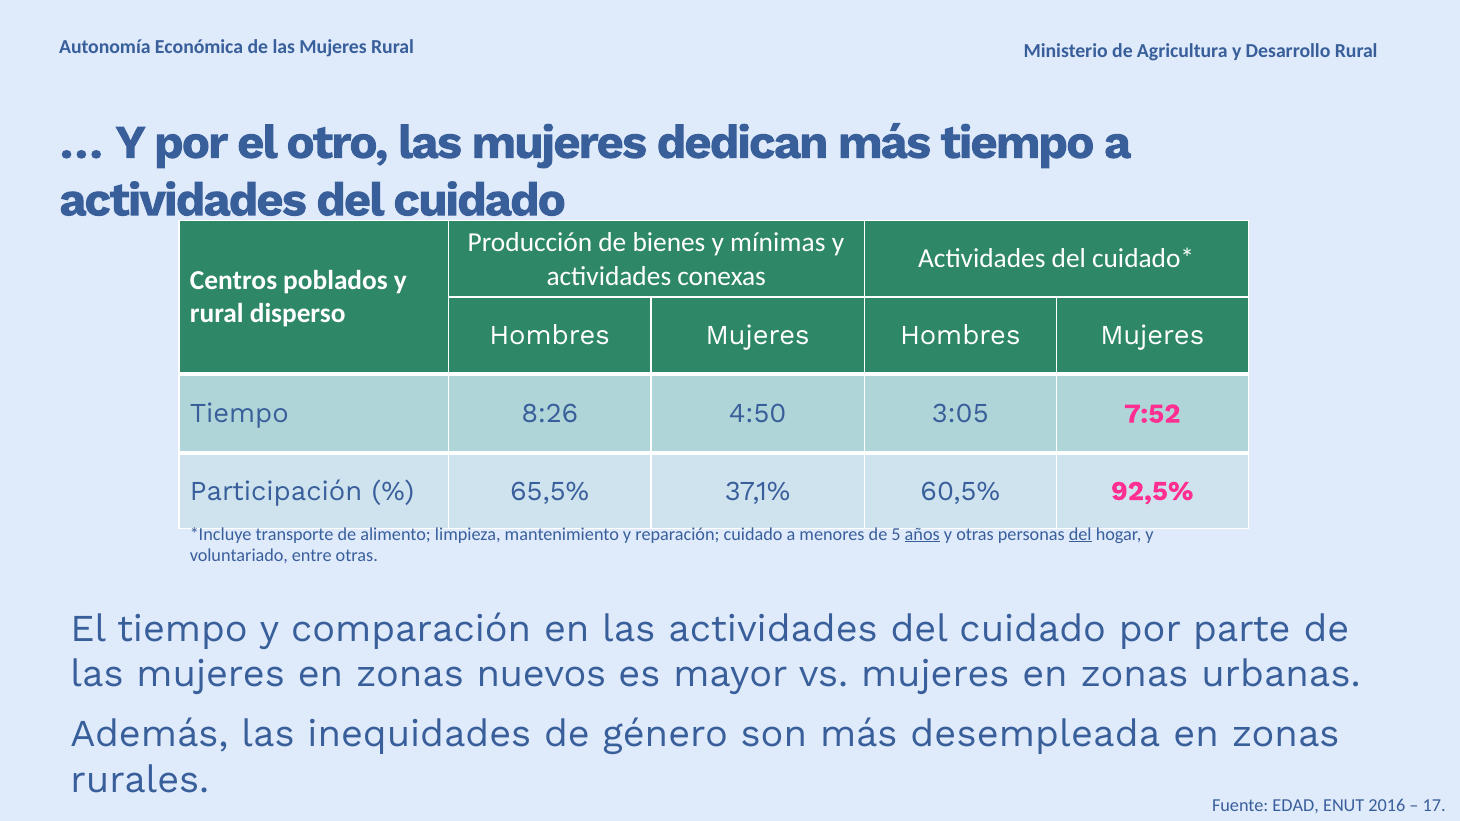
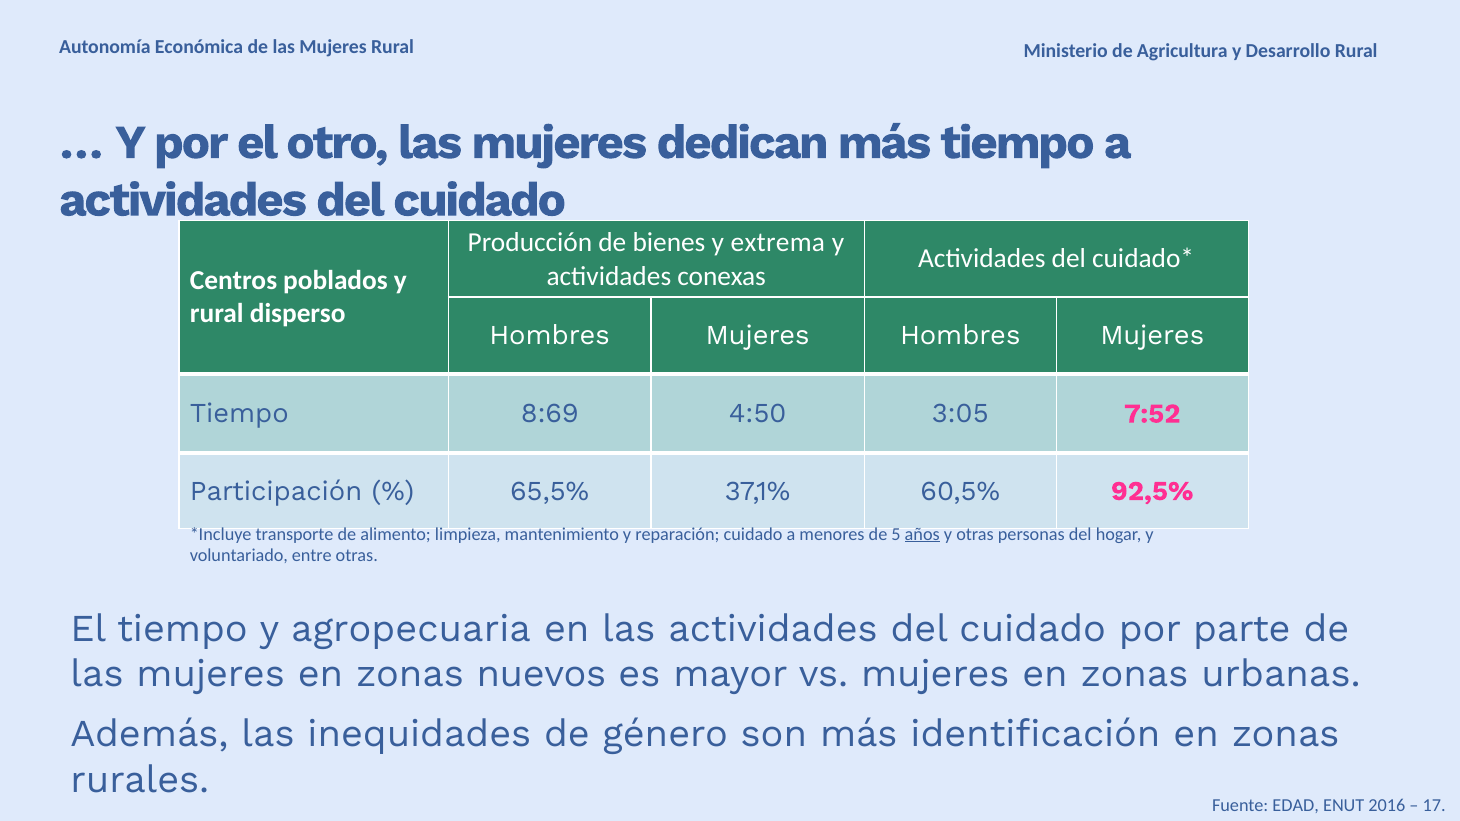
mínimas: mínimas -> extrema (778, 243)
8:26: 8:26 -> 8:69 (550, 414)
del underline: present -> none (1080, 534)
comparación: comparación -> agropecuaria (411, 629)
desempleada: desempleada -> identificación (1036, 735)
